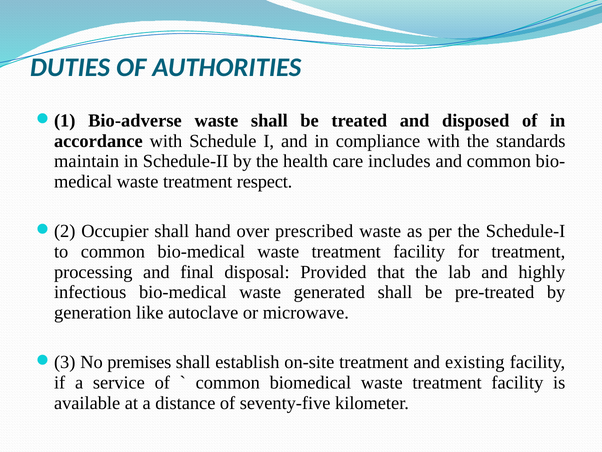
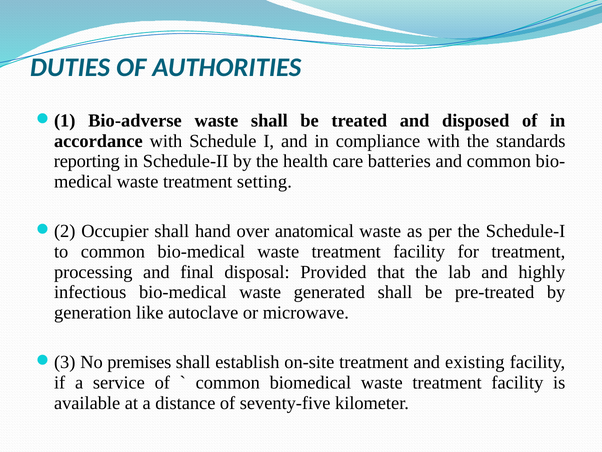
maintain: maintain -> reporting (87, 161)
includes: includes -> batteries (399, 161)
respect: respect -> setting (264, 182)
prescribed: prescribed -> anatomical (314, 231)
